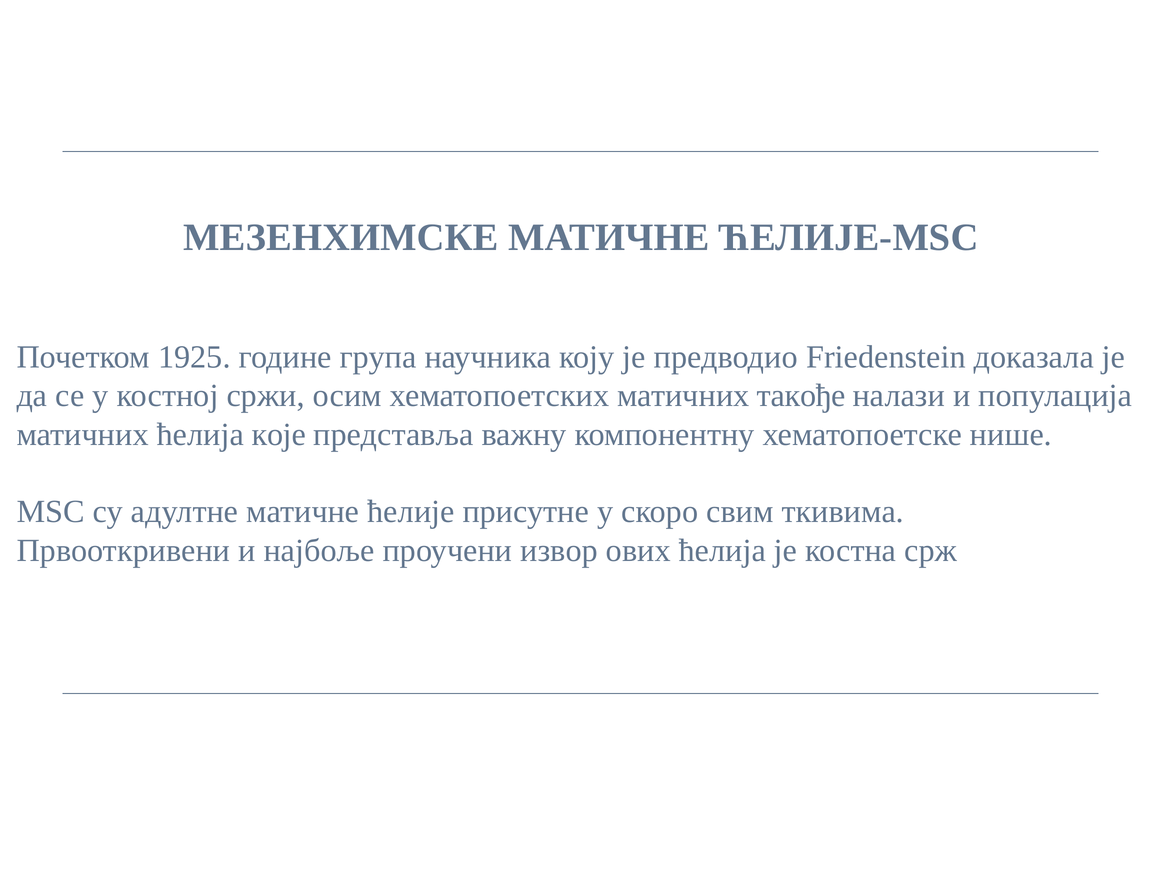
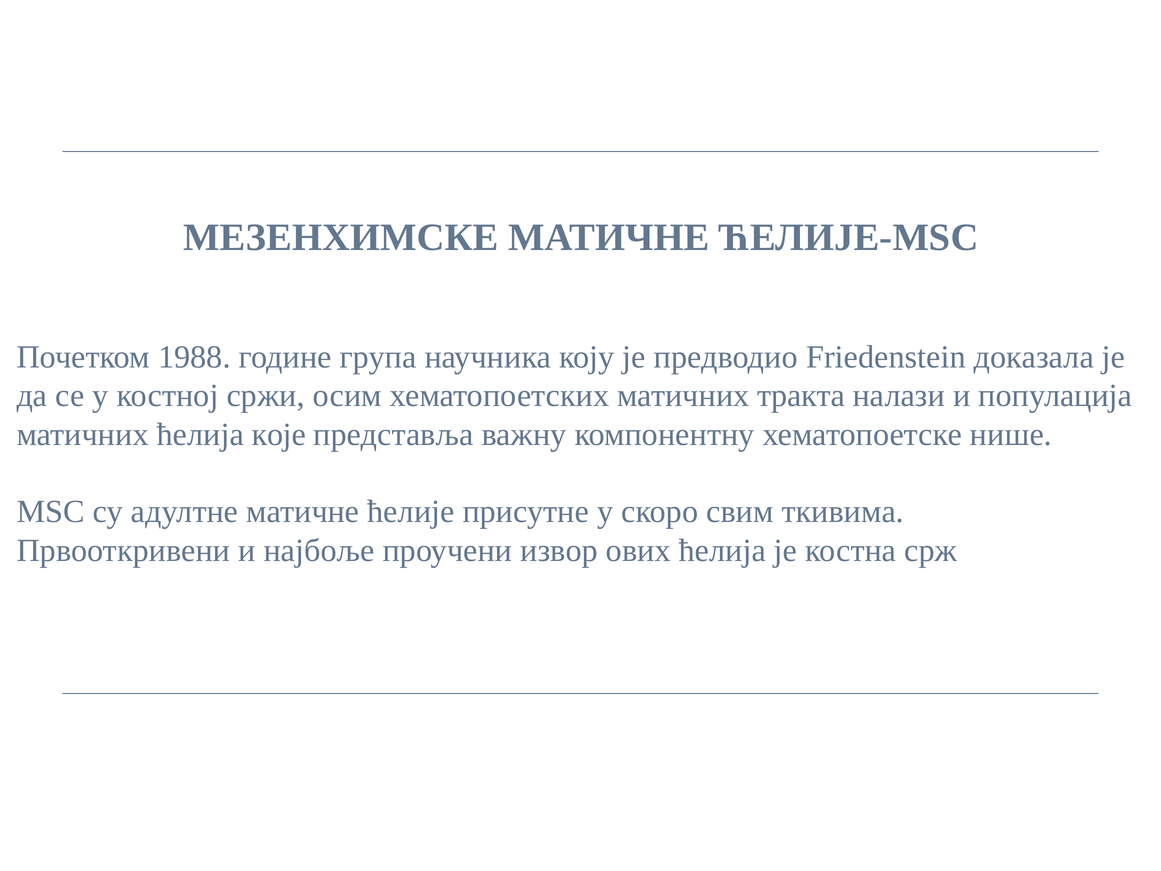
1925: 1925 -> 1988 (194, 357)
такође: такође -> тракта (801, 396)
